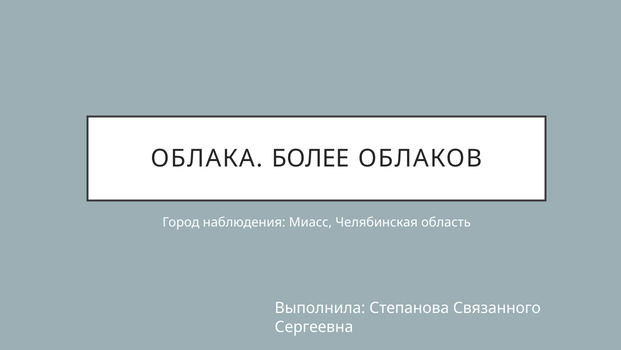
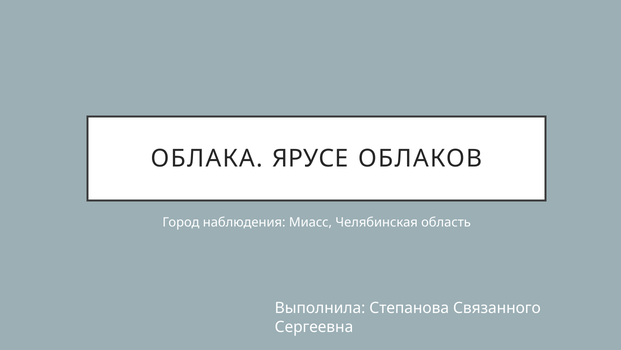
БОЛЕЕ: БОЛЕЕ -> ЯРУСЕ (310, 158)
